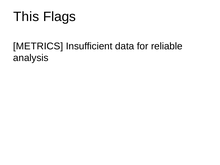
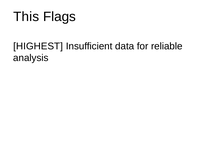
METRICS: METRICS -> HIGHEST (38, 46)
